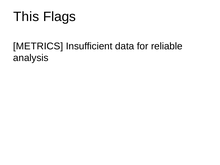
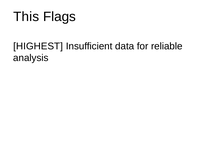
METRICS: METRICS -> HIGHEST (38, 46)
